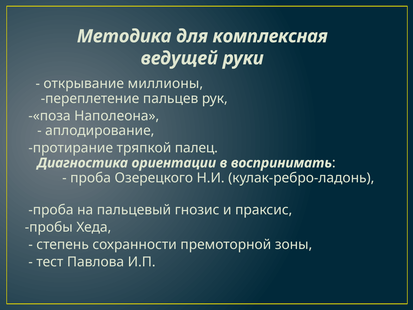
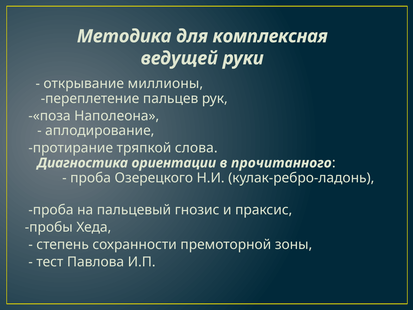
палец: палец -> слова (196, 148)
воспринимать: воспринимать -> прочитанного (281, 163)
